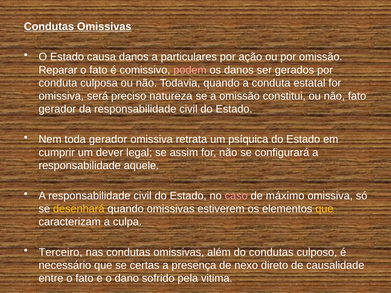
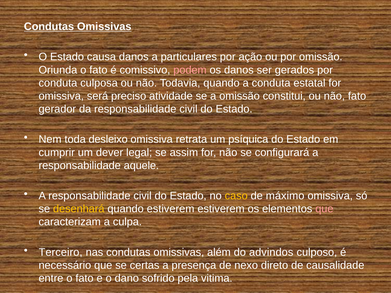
Reparar: Reparar -> Oriunda (58, 70)
natureza: natureza -> atividade (171, 96)
toda gerador: gerador -> desleixo (108, 140)
caso colour: pink -> yellow (236, 196)
quando omissivas: omissivas -> estiverem (171, 209)
que colour: yellow -> pink (324, 209)
do condutas: condutas -> advindos (271, 253)
